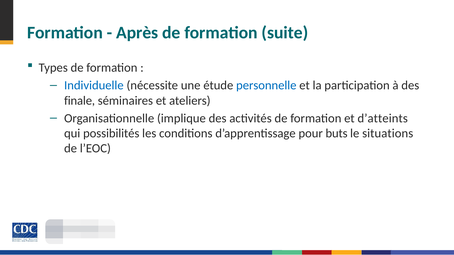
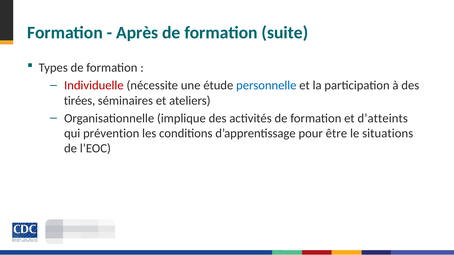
Individuelle colour: blue -> red (94, 86)
finale: finale -> tirées (80, 101)
possibilités: possibilités -> prévention (111, 134)
buts: buts -> être (336, 134)
